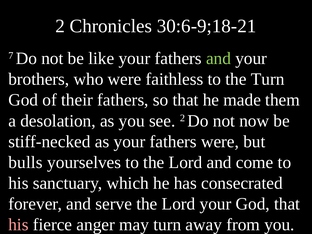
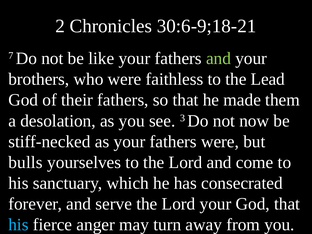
the Turn: Turn -> Lead (268, 79)
see 2: 2 -> 3 (182, 118)
his colour: pink -> light blue (18, 225)
